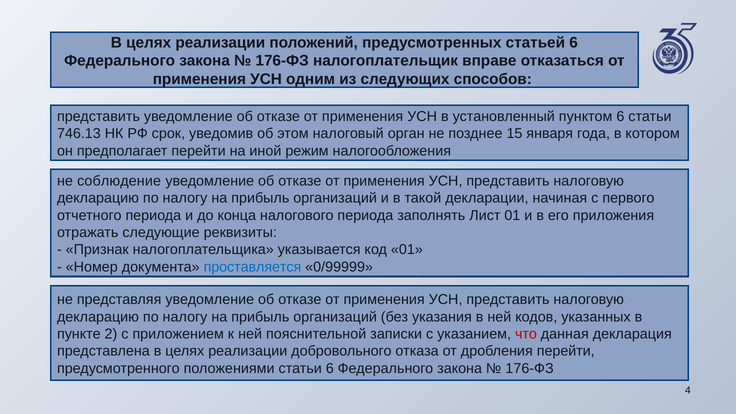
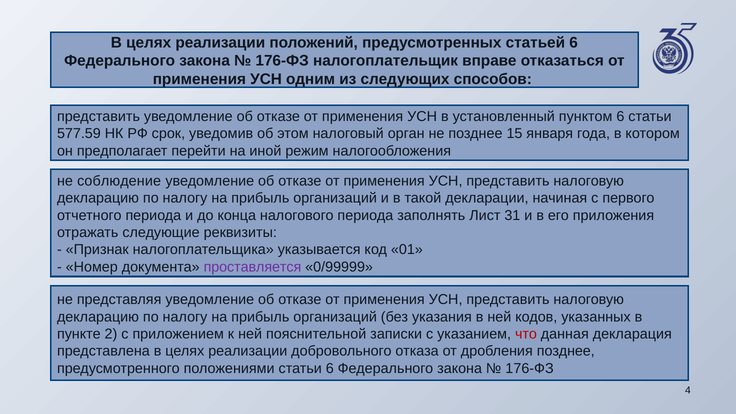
746.13: 746.13 -> 577.59 (79, 134)
Лист 01: 01 -> 31 (512, 215)
проставляется colour: blue -> purple (252, 267)
дробления перейти: перейти -> позднее (566, 351)
